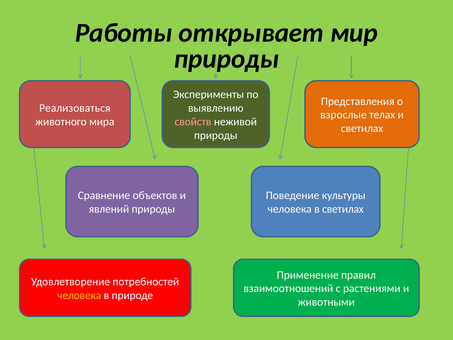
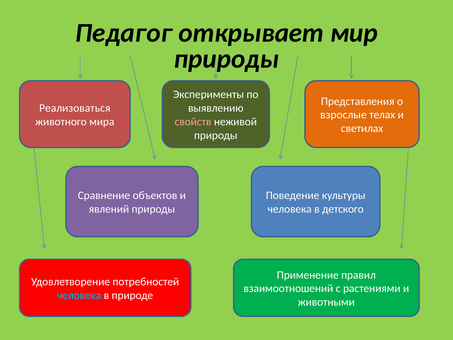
Работы: Работы -> Педагог (124, 33)
в светилах: светилах -> детского (343, 209)
человека colour: yellow -> light blue (79, 295)
